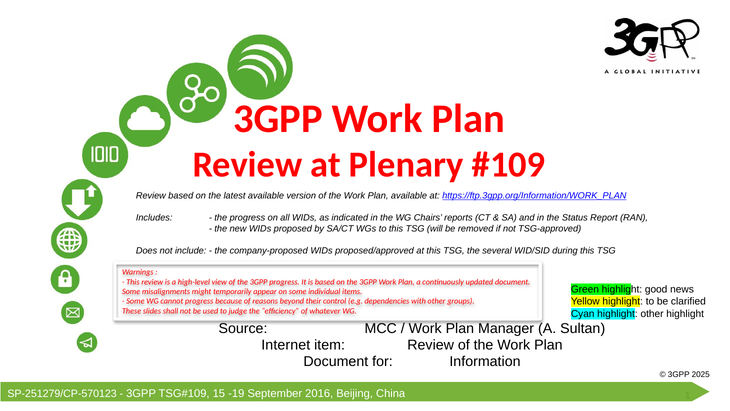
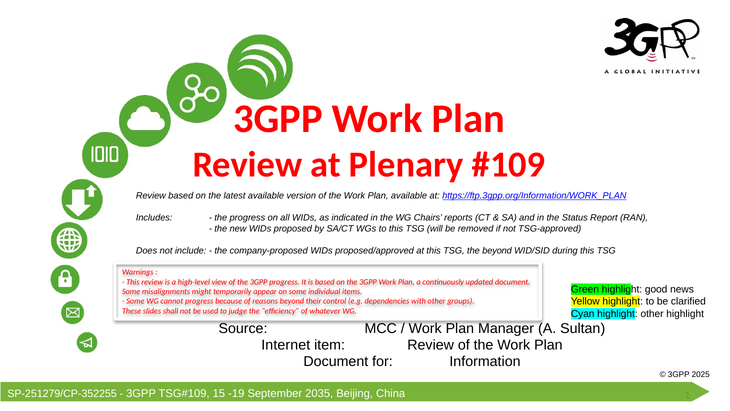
the several: several -> beyond (497, 251)
SP-251279/CP-570123: SP-251279/CP-570123 -> SP-251279/CP-352255 (62, 394)
2016: 2016 -> 2035 (319, 393)
